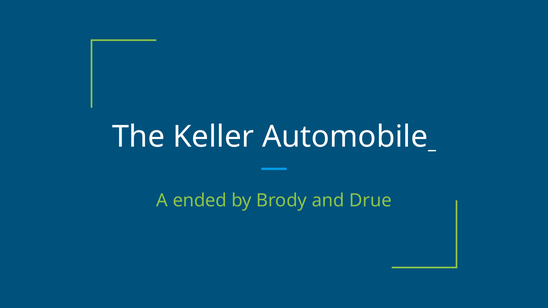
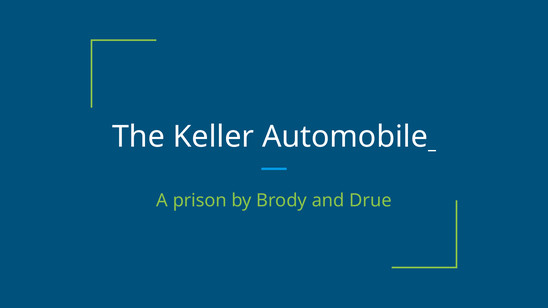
ended: ended -> prison (200, 200)
